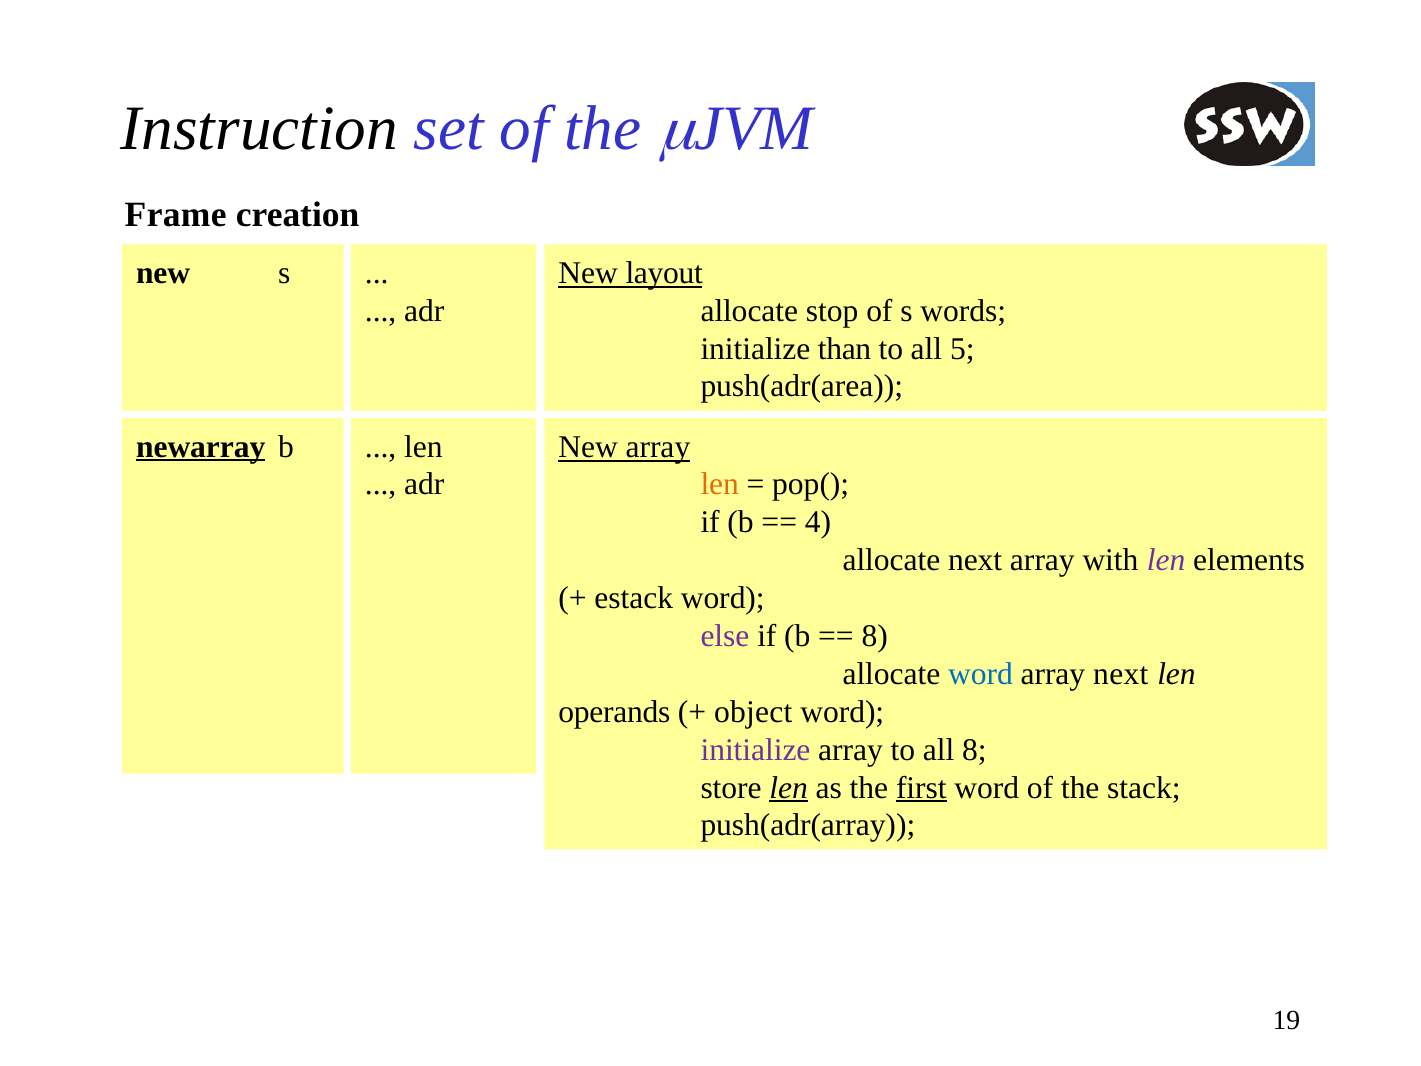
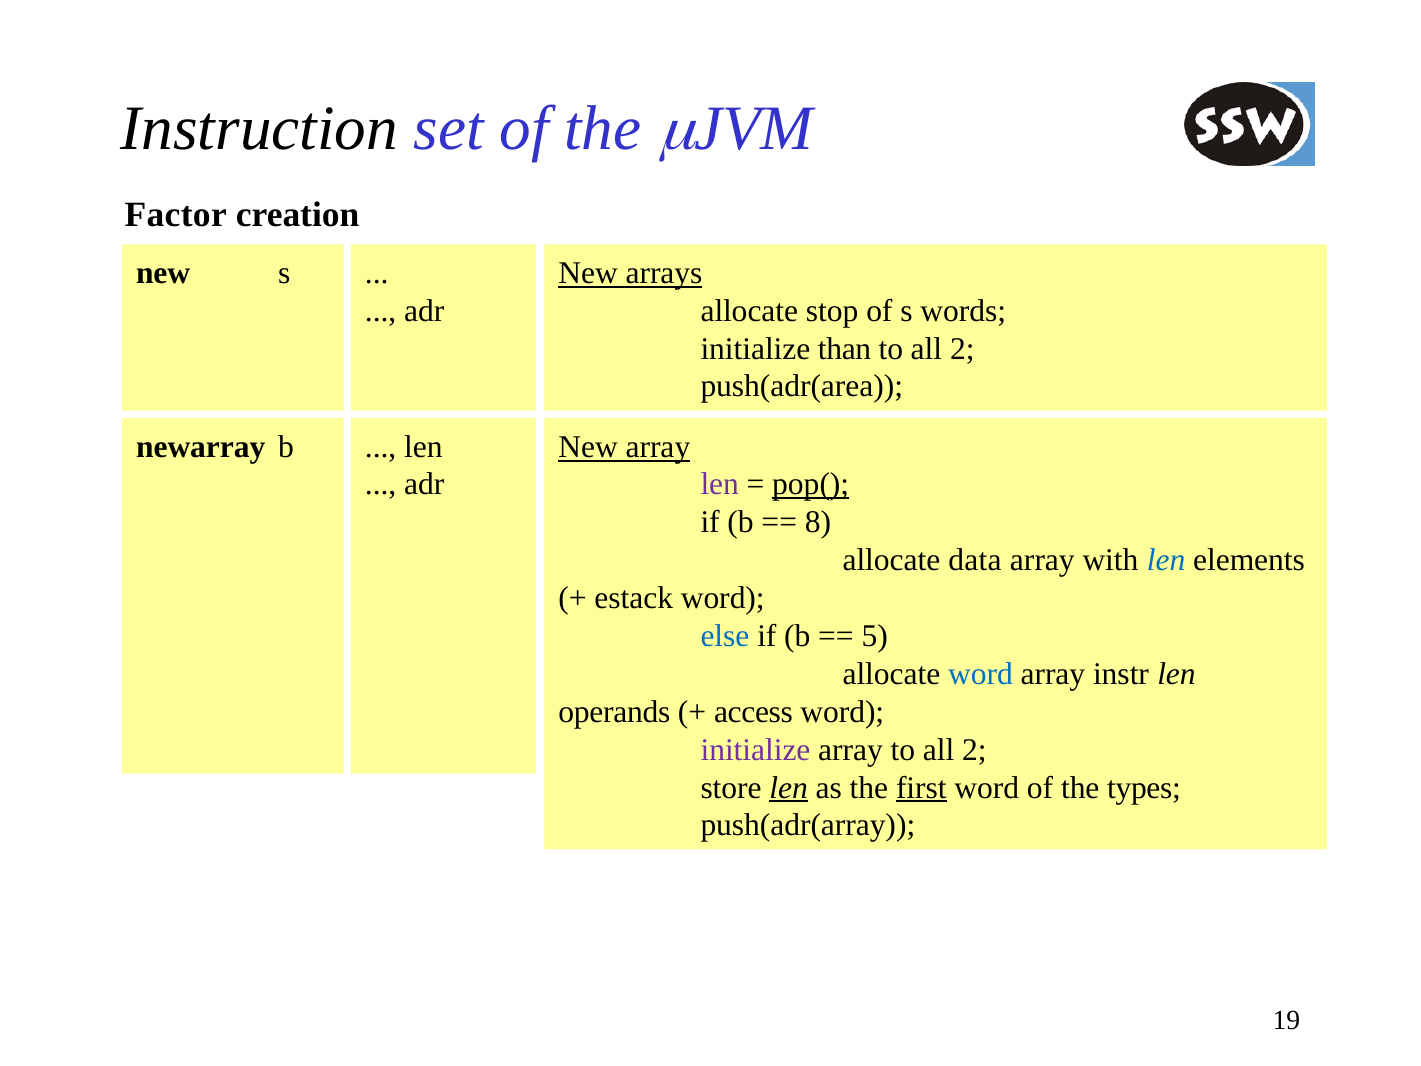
Frame: Frame -> Factor (176, 215)
layout: layout -> arrays (664, 273)
5: 5 -> 2 (962, 349)
newarray underline: present -> none (201, 447)
len colour: orange -> purple (720, 484)
pop( underline: none -> present (811, 484)
4: 4 -> 8 (818, 522)
allocate next: next -> data (975, 560)
len colour: purple -> blue (1166, 560)
else colour: purple -> blue (725, 636)
8: 8 -> 5 (875, 636)
array next: next -> instr (1121, 674)
object: object -> access (753, 712)
array to all 8: 8 -> 2 (974, 750)
stack: stack -> types (1144, 787)
